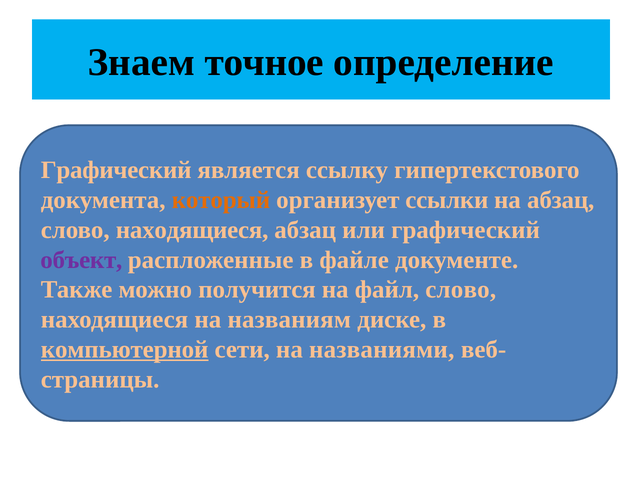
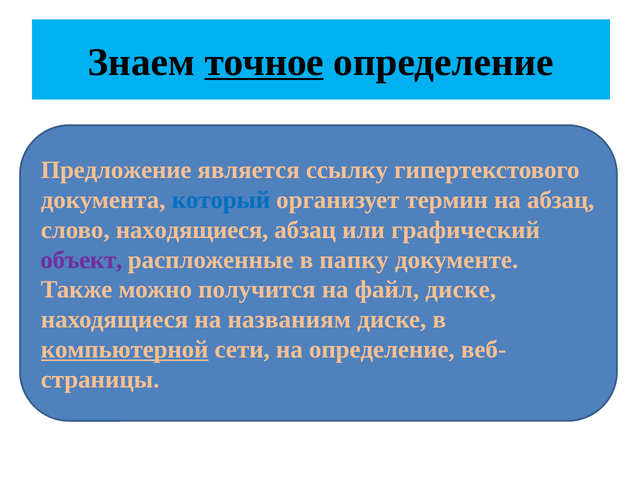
точное underline: none -> present (264, 62)
Графический: Графический -> Предложение (116, 170)
который colour: orange -> blue (221, 200)
ссылки: ссылки -> термин (447, 200)
файле: файле -> папку (354, 260)
файл слово: слово -> диске (461, 290)
на названиями: названиями -> определение (382, 350)
